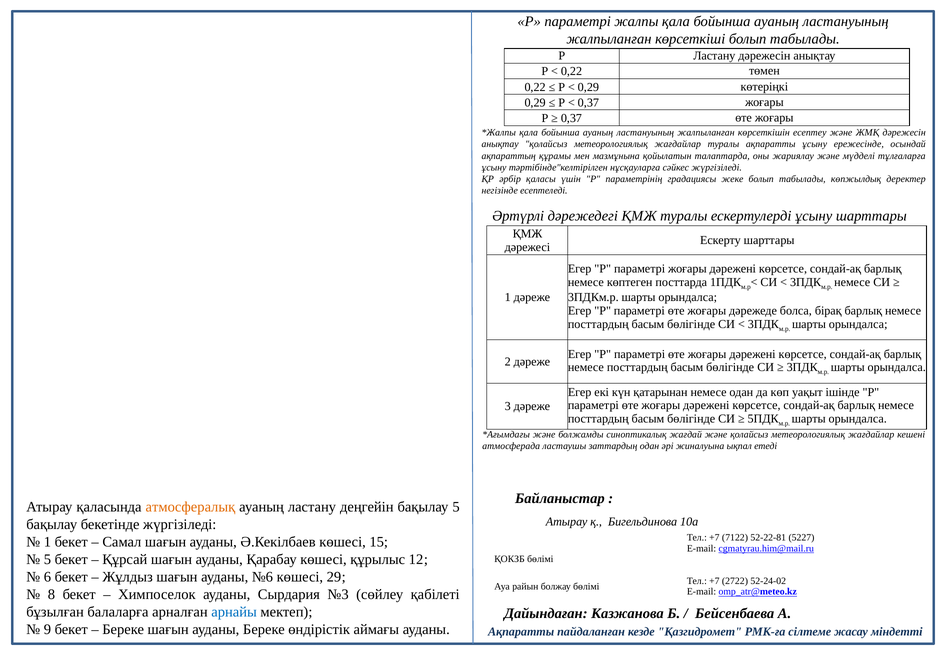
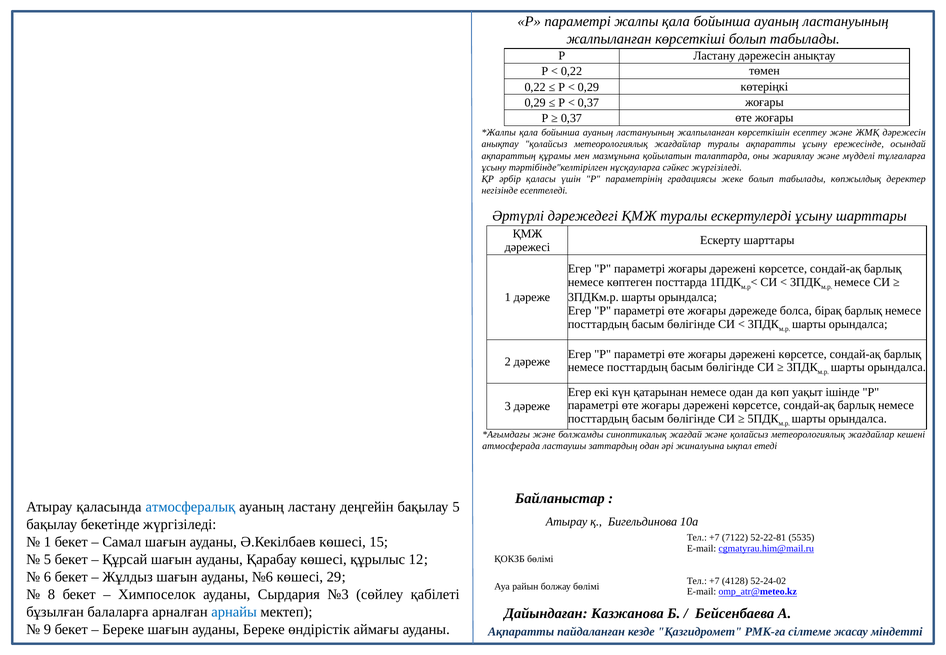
атмосфералық colour: orange -> blue (190, 507)
5227: 5227 -> 5535 (801, 538)
2722: 2722 -> 4128 (735, 581)
